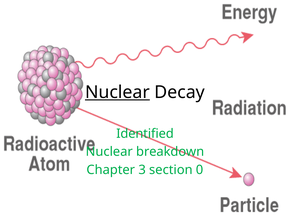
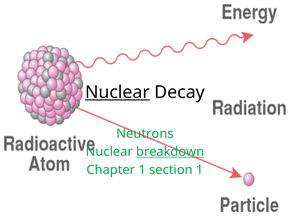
Identified: Identified -> Neutrons (145, 133)
breakdown underline: none -> present (170, 151)
Chapter 3: 3 -> 1 (142, 169)
section 0: 0 -> 1 (200, 169)
